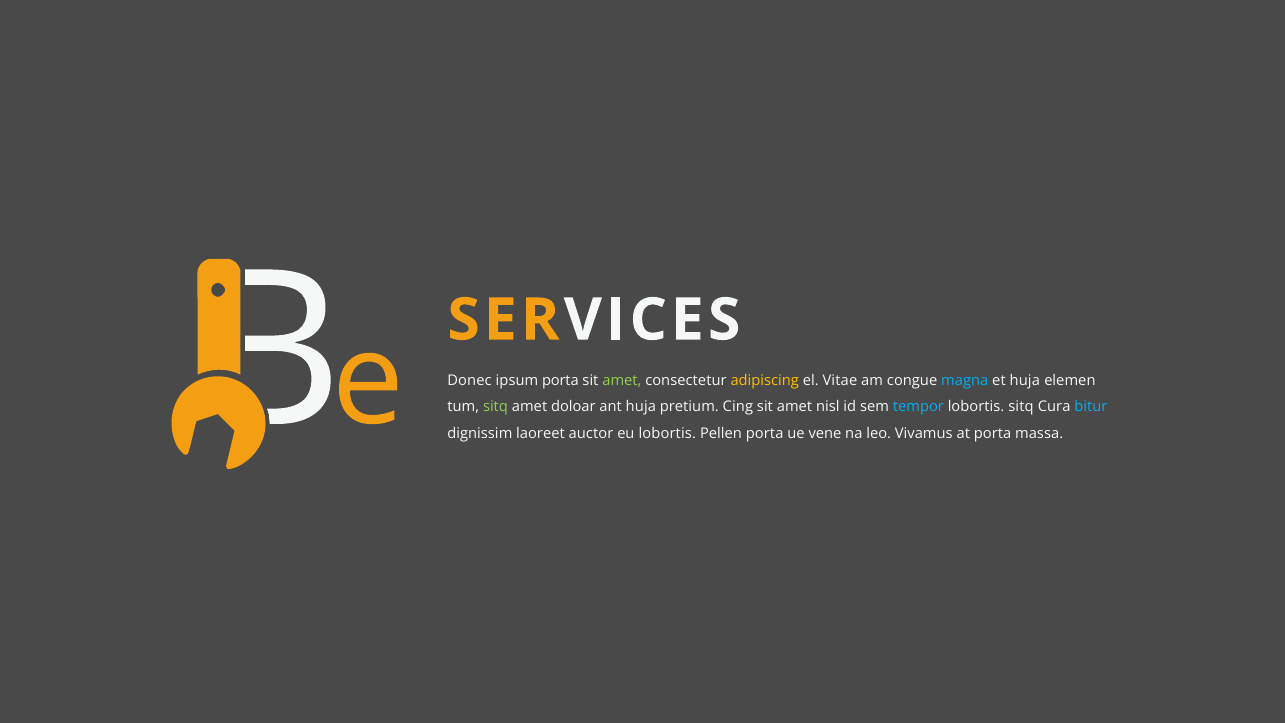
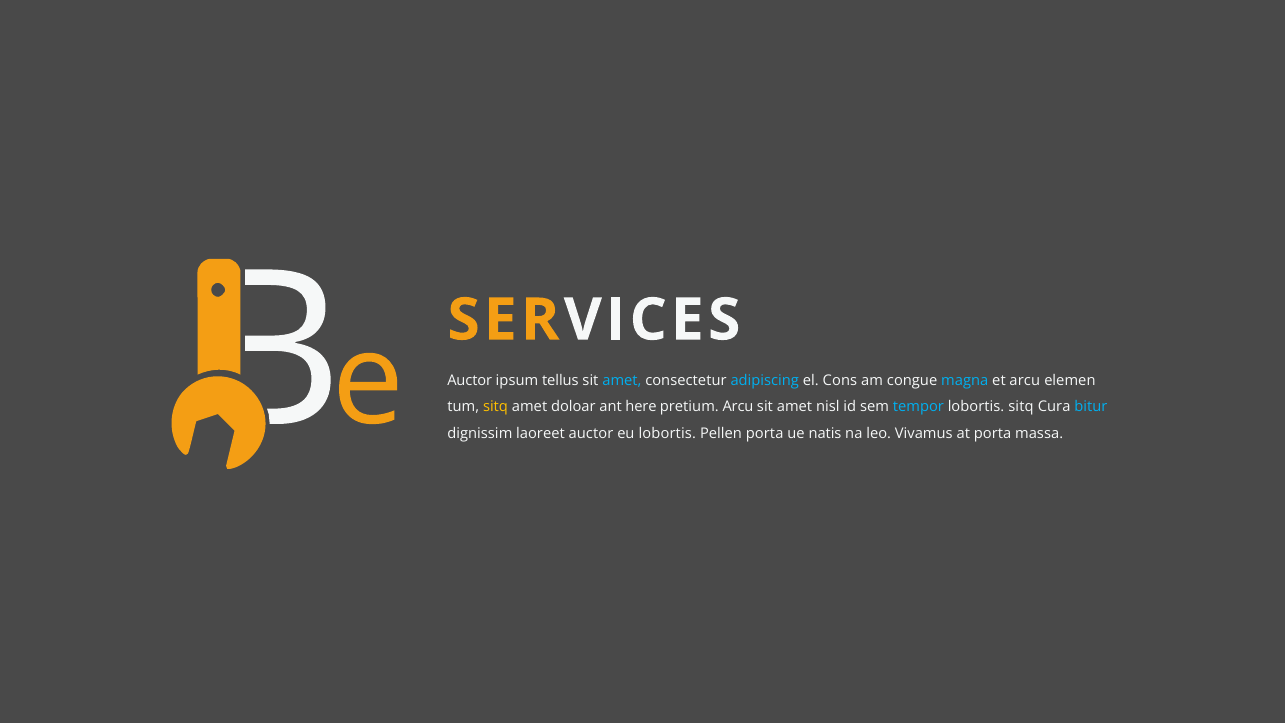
Donec: Donec -> Auctor (470, 380)
ipsum porta: porta -> tellus (560, 380)
amet colour: light green -> light blue (622, 380)
adipiscing colour: yellow -> light blue (765, 380)
Vitae: Vitae -> Cons (840, 380)
et huja: huja -> arcu (1025, 380)
sitq colour: light green -> yellow (495, 407)
ant huja: huja -> here (641, 407)
pretium Cing: Cing -> Arcu (738, 407)
vene: vene -> natis (825, 433)
